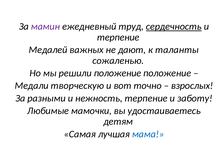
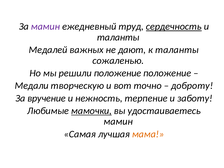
терпение: терпение -> таланты (118, 37)
взрослых: взрослых -> доброту (192, 86)
разными: разными -> вручение (47, 98)
мамочки underline: none -> present (91, 111)
детям: детям -> мамин (118, 122)
мама colour: blue -> orange (148, 134)
